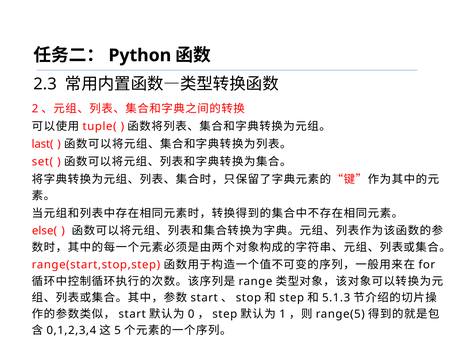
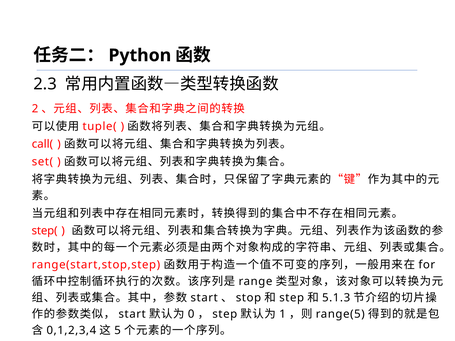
last(: last( -> call( (42, 144)
else(: else( -> step( (45, 231)
